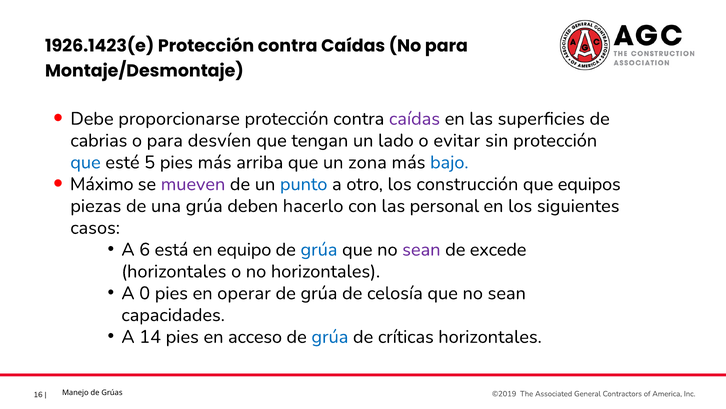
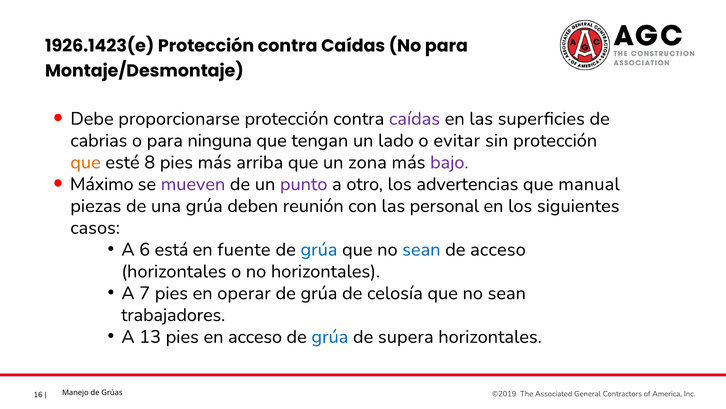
desvíen: desvíen -> ninguna (220, 140)
que colour: blue -> orange (86, 162)
5: 5 -> 8 (150, 162)
bajo colour: blue -> purple (449, 162)
punto colour: blue -> purple (304, 184)
construcción: construcción -> advertencias (467, 184)
equipos: equipos -> manual (589, 184)
hacerlo: hacerlo -> reunión (313, 206)
equipo: equipo -> fuente (244, 249)
sean colour: purple -> blue (421, 249)
de excede: excede -> acceso (498, 249)
0: 0 -> 7 (145, 293)
capacidades: capacidades -> trabajadores (173, 315)
14: 14 -> 13 (150, 336)
críticas: críticas -> supera (406, 336)
